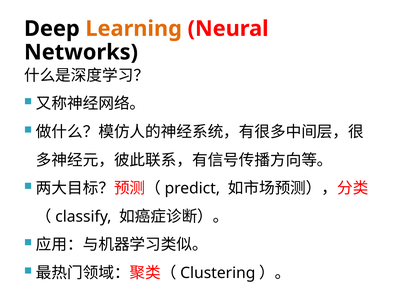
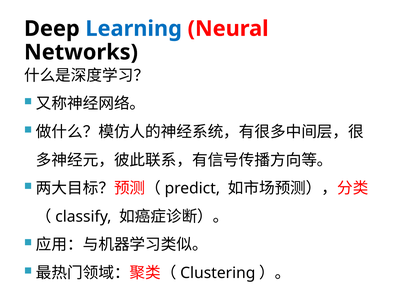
Learning colour: orange -> blue (134, 29)
